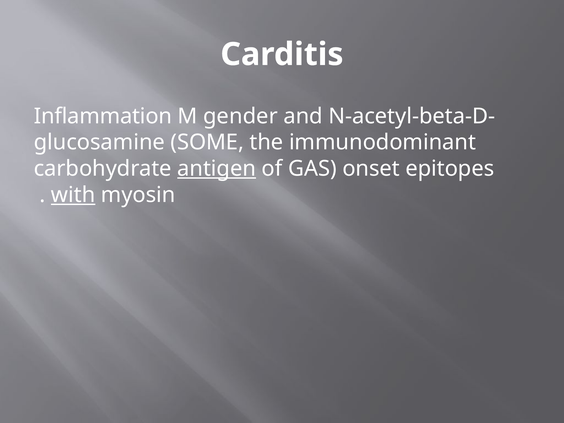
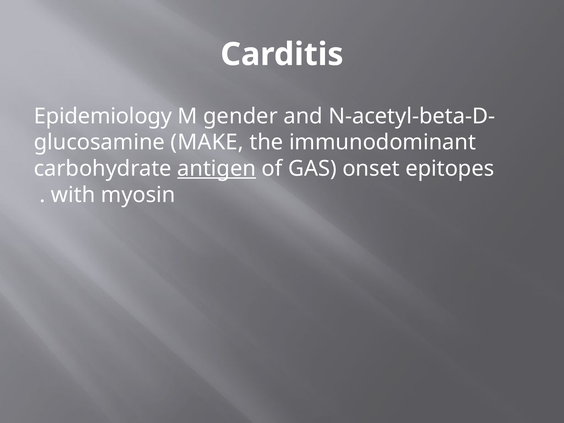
Inflammation: Inflammation -> Epidemiology (103, 116)
SOME: SOME -> MAKE (207, 142)
with underline: present -> none (73, 195)
